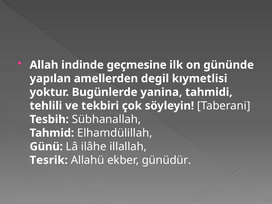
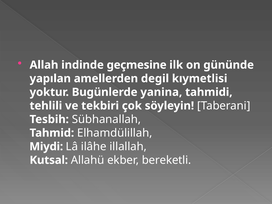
Günü: Günü -> Miydi (46, 147)
Tesrik: Tesrik -> Kutsal (49, 160)
günüdür: günüdür -> bereketli (166, 160)
